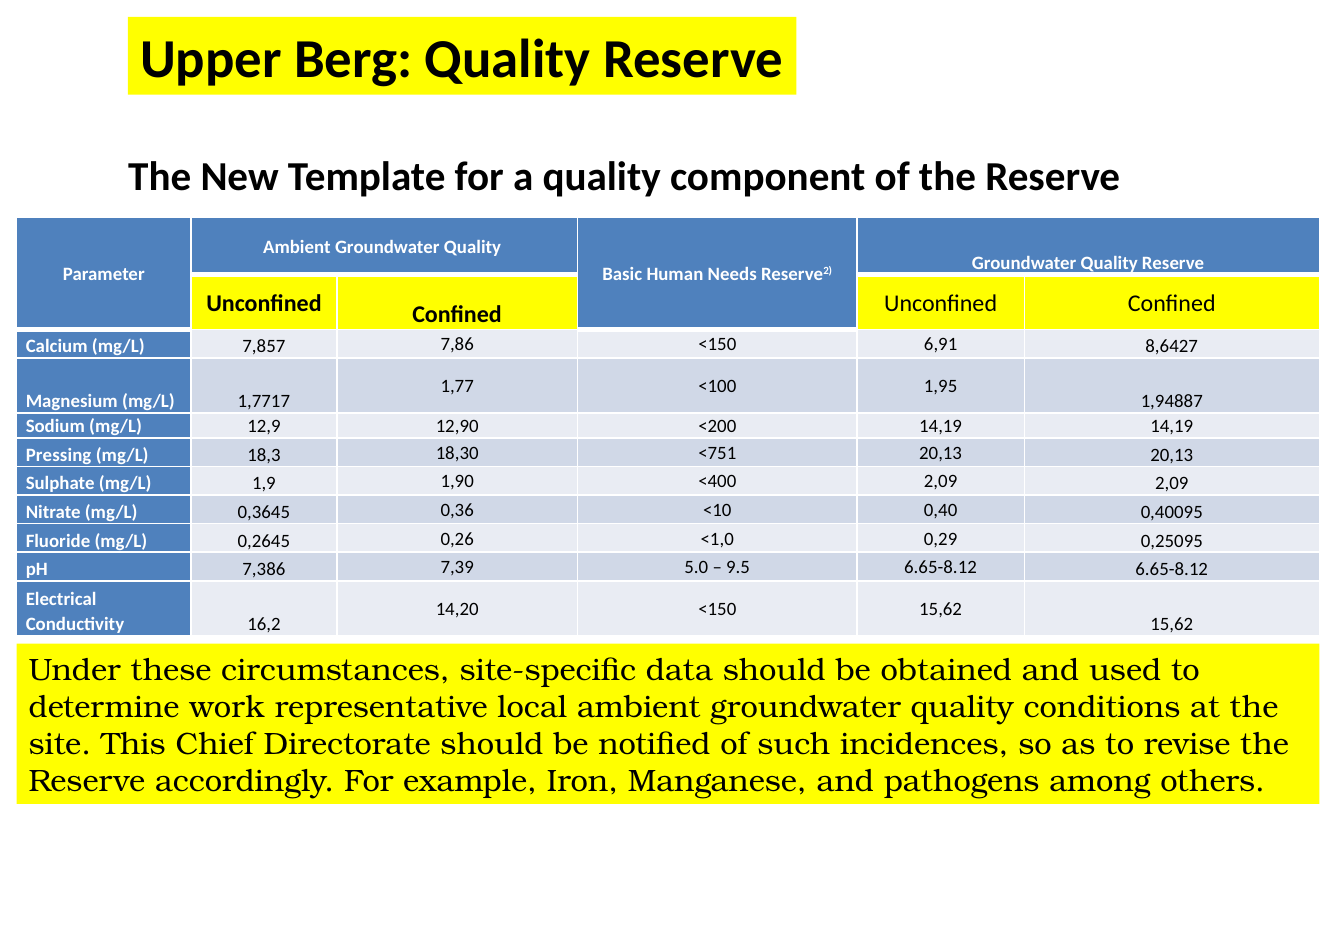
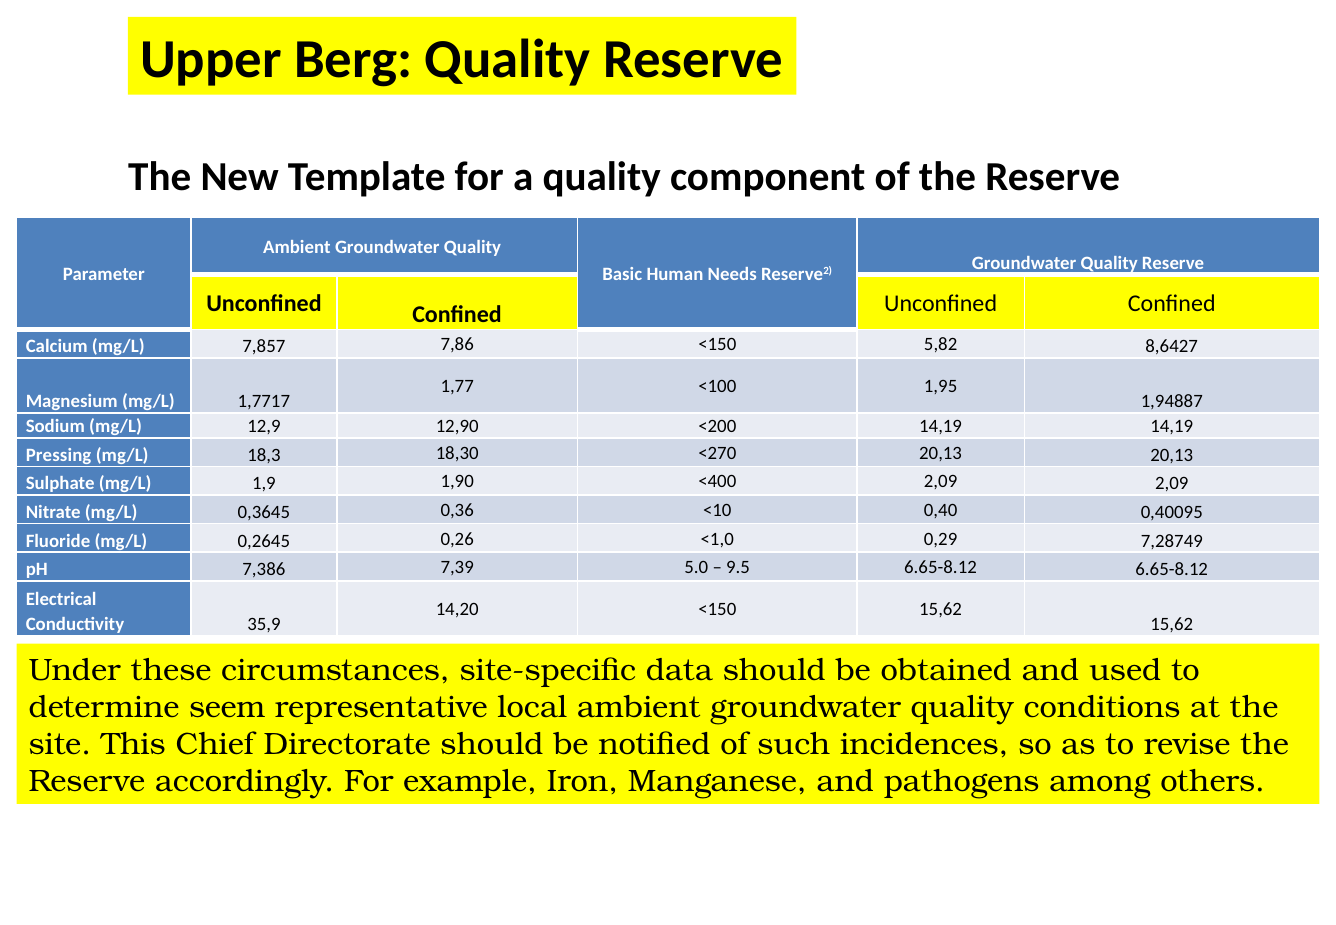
6,91: 6,91 -> 5,82 (941, 345)
<751: <751 -> <270 (717, 453)
0,25095: 0,25095 -> 7,28749 (1172, 541)
16,2: 16,2 -> 35,9 (264, 624)
work: work -> seem (227, 707)
